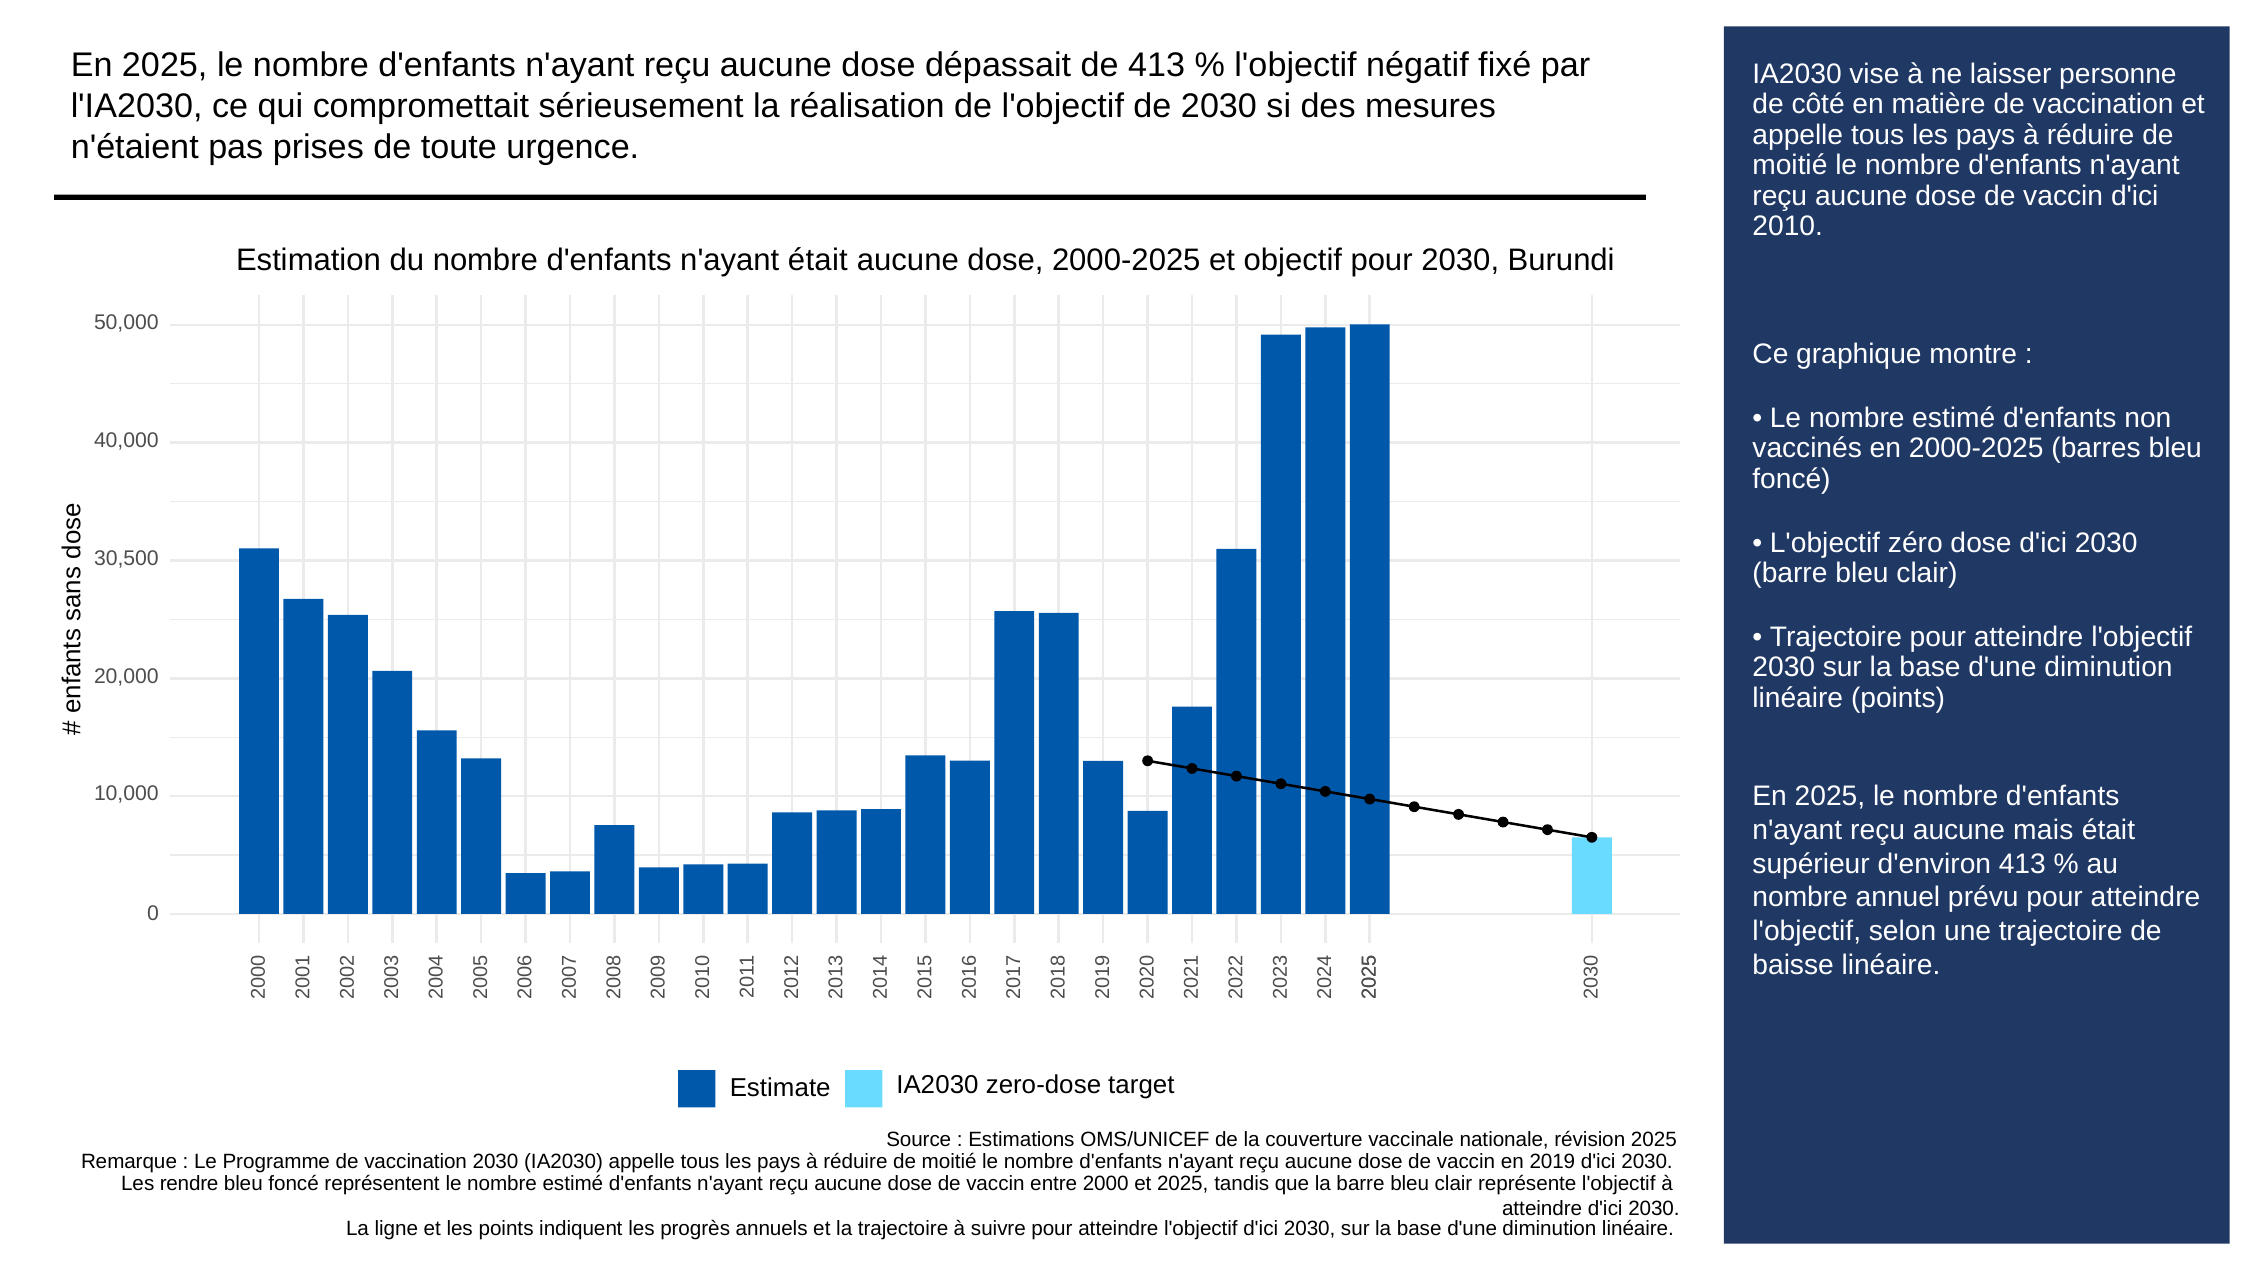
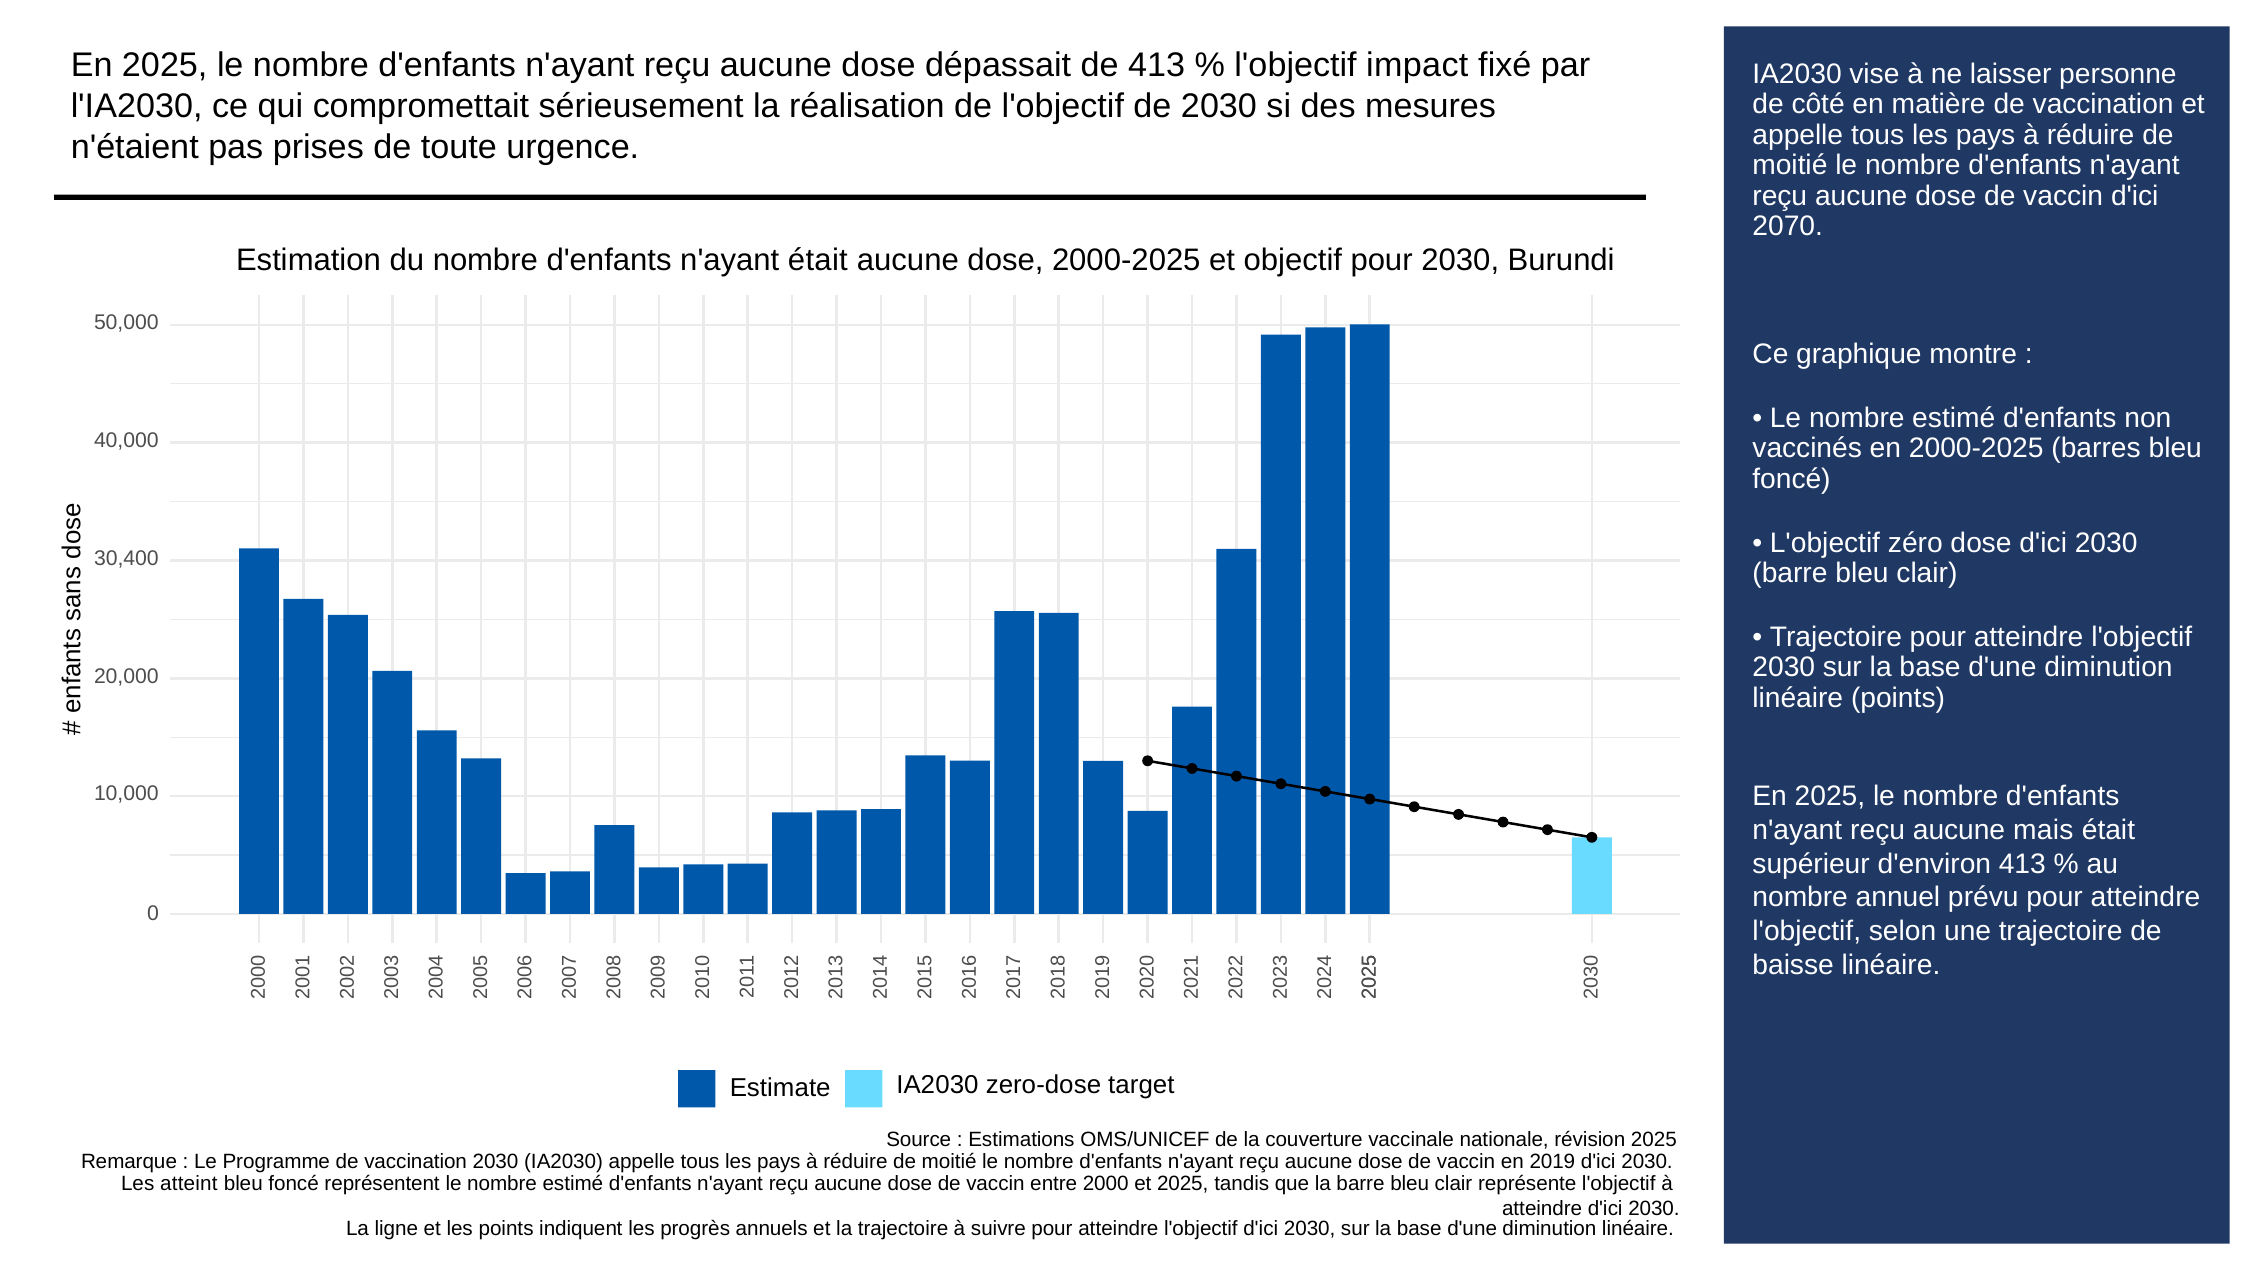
négatif: négatif -> impact (1417, 65)
2010: 2010 -> 2070 (1788, 227)
30,500: 30,500 -> 30,400 (126, 558)
rendre: rendre -> atteint (189, 1184)
